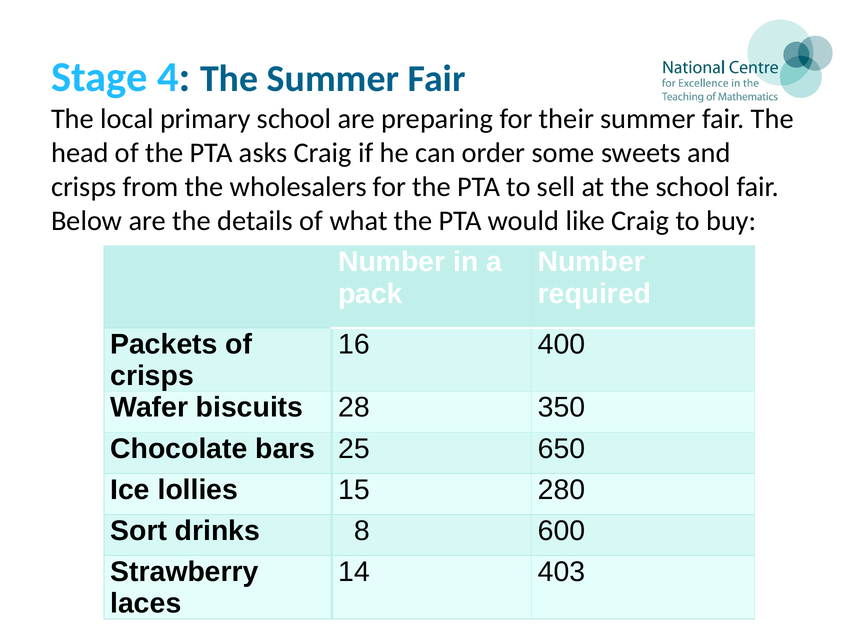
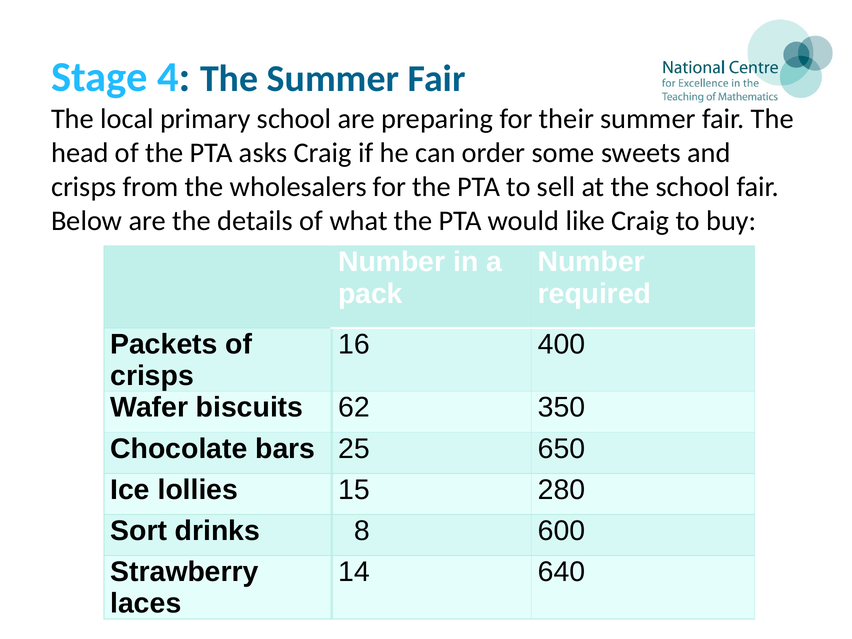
28: 28 -> 62 (354, 408)
403: 403 -> 640 (561, 572)
